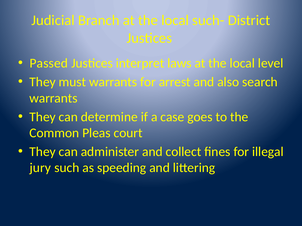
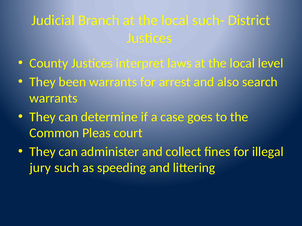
Passed: Passed -> County (49, 63)
must: must -> been (72, 82)
